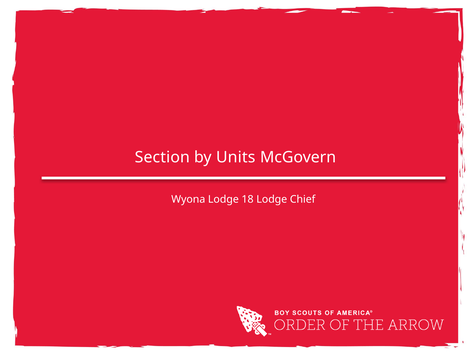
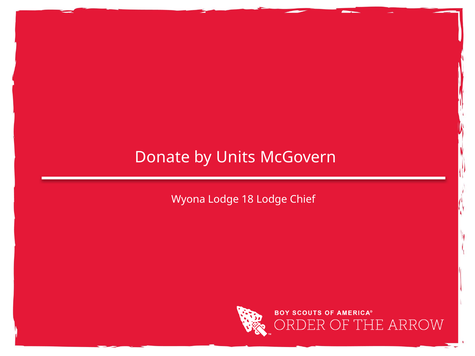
Section: Section -> Donate (162, 157)
